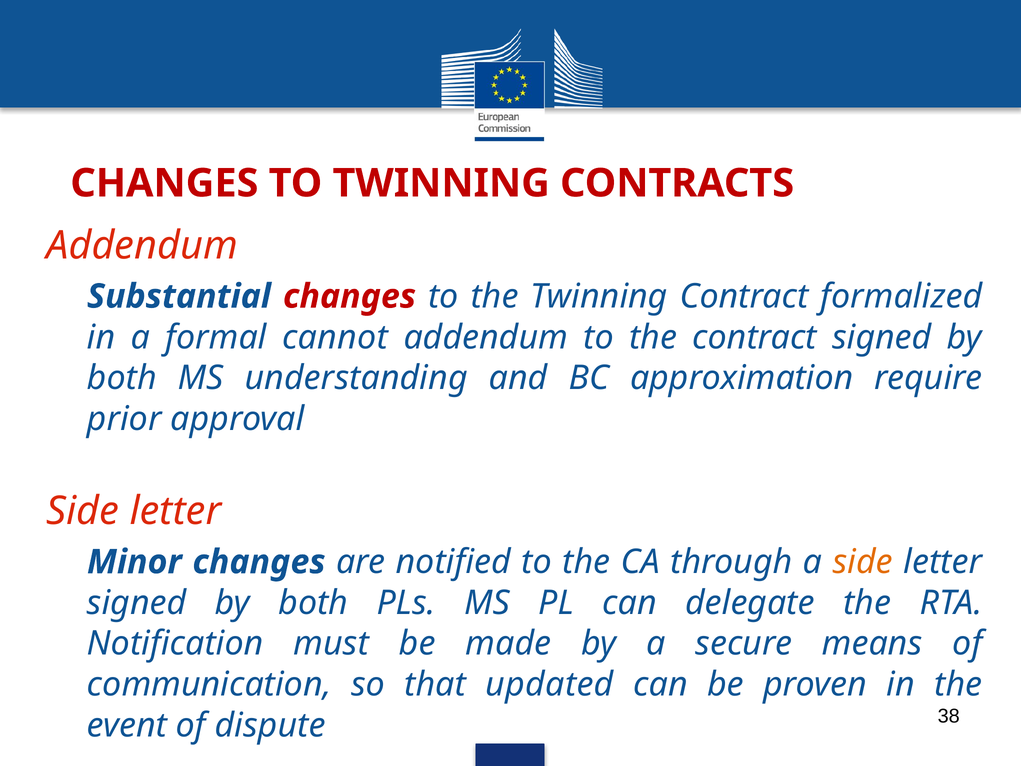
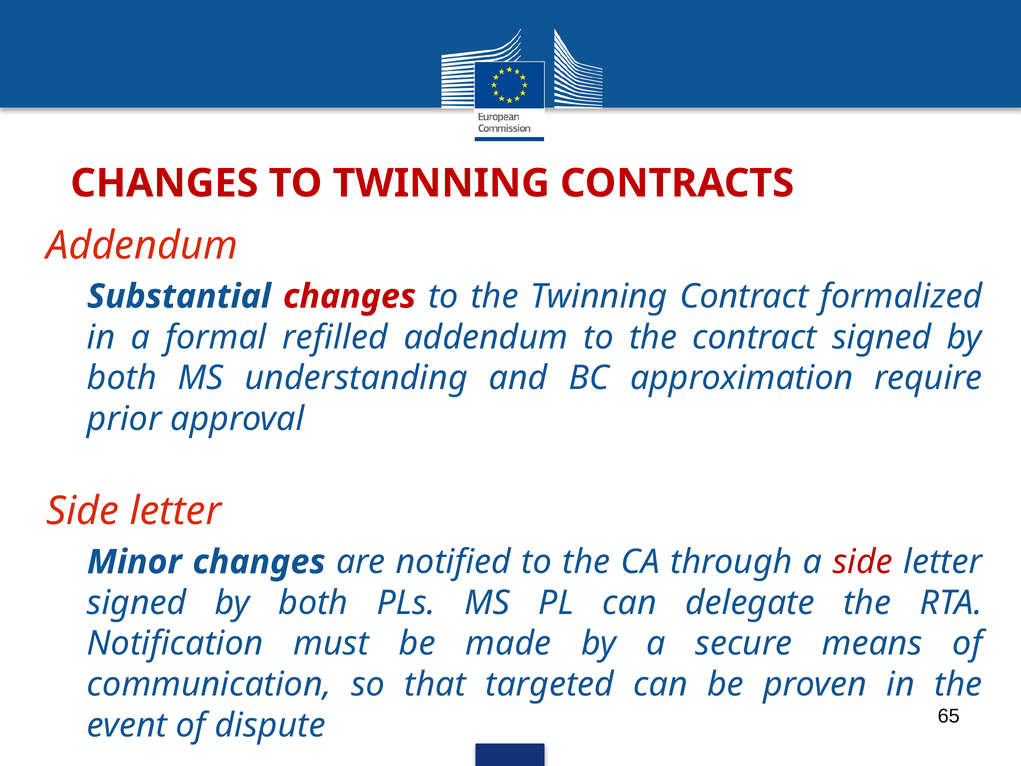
cannot: cannot -> refilled (335, 337)
side colour: orange -> red (863, 562)
updated: updated -> targeted (550, 684)
38: 38 -> 65 (949, 716)
